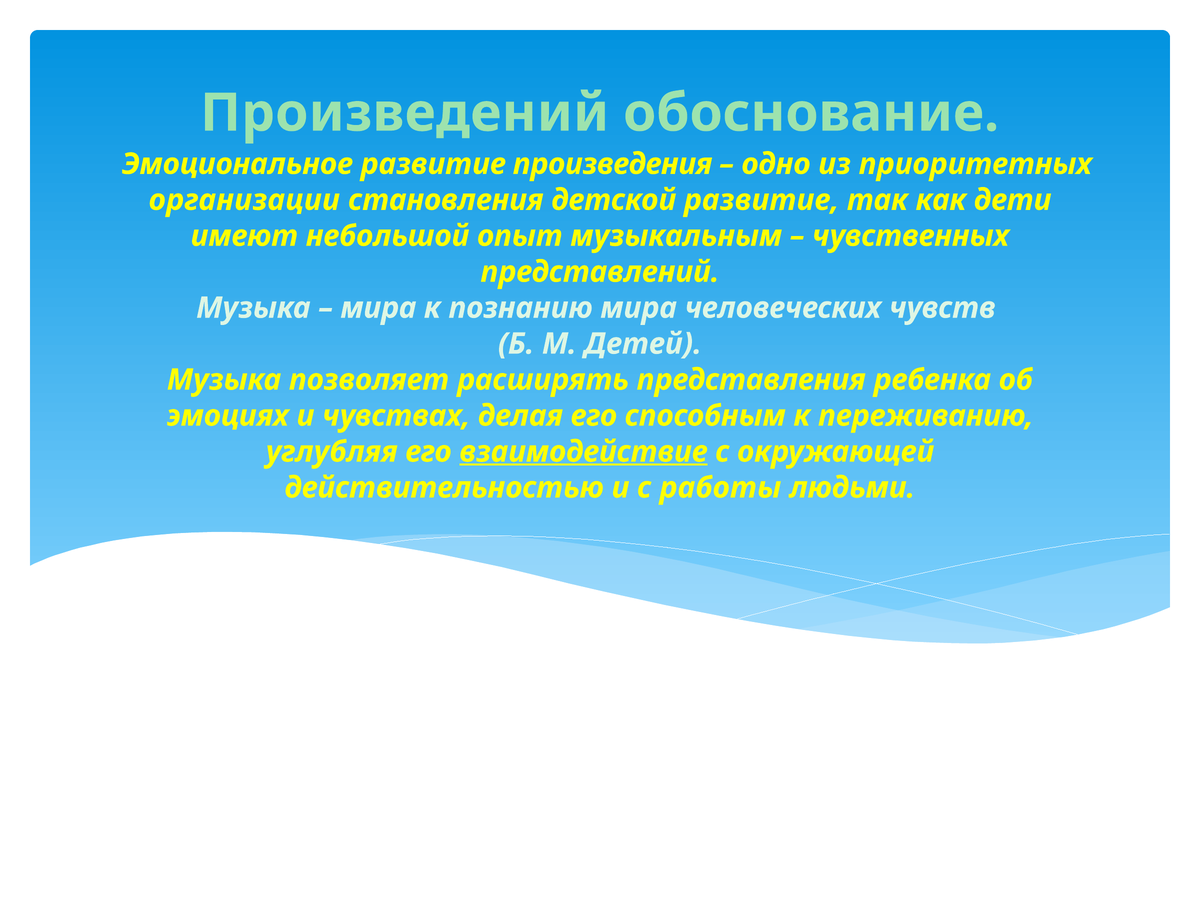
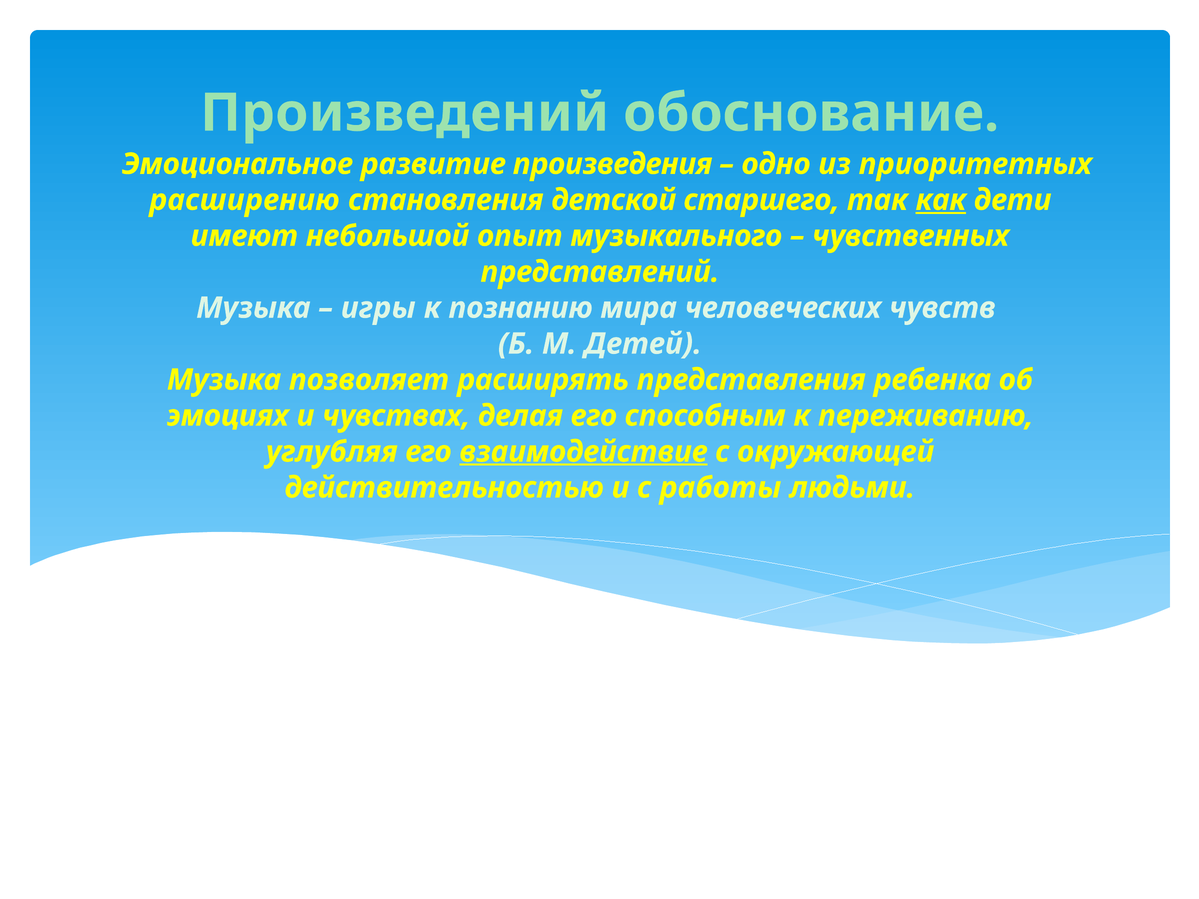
организации: организации -> расширению (244, 200)
детской развитие: развитие -> старшего (762, 200)
как underline: none -> present (941, 200)
музыкальным: музыкальным -> музыкального (676, 236)
мира: мира -> игры (378, 308)
